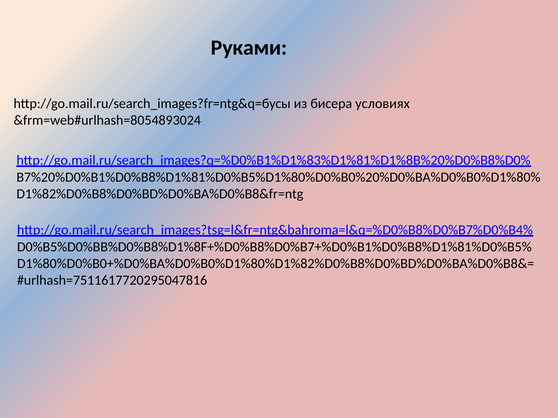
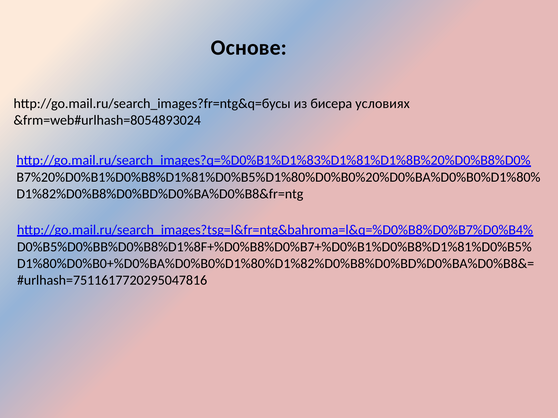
Руками: Руками -> Основе (249, 48)
